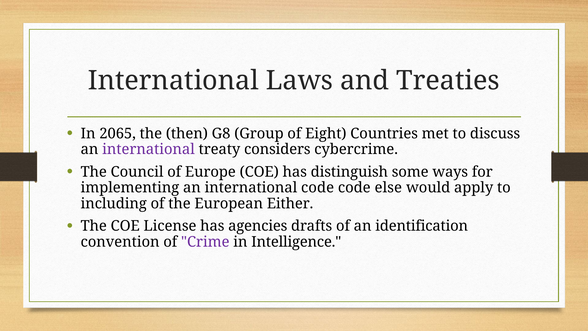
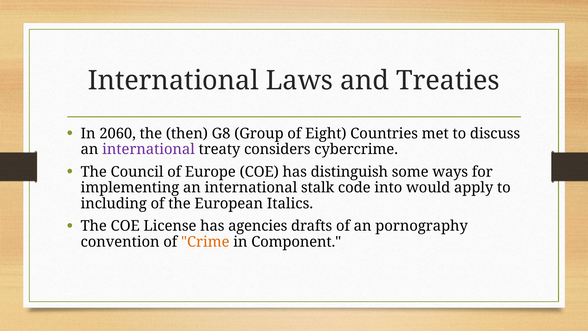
2065: 2065 -> 2060 (118, 133)
international code: code -> stalk (318, 188)
else: else -> into (388, 188)
Either: Either -> Italics (290, 203)
identification: identification -> pornography (422, 226)
Crime colour: purple -> orange (205, 242)
Intelligence: Intelligence -> Component (296, 242)
